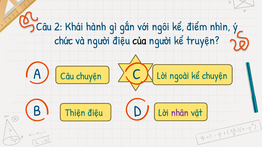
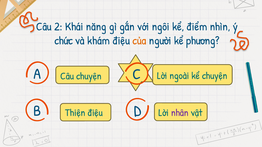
hành: hành -> năng (96, 27)
và người: người -> khám (99, 41)
của colour: black -> orange (139, 41)
truyện: truyện -> phương (203, 41)
